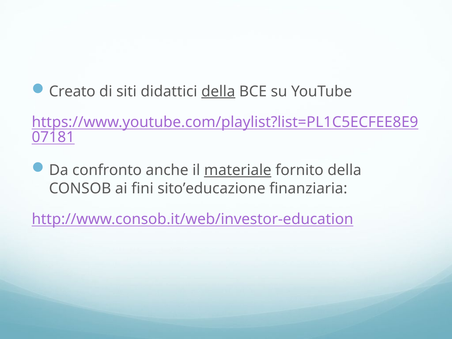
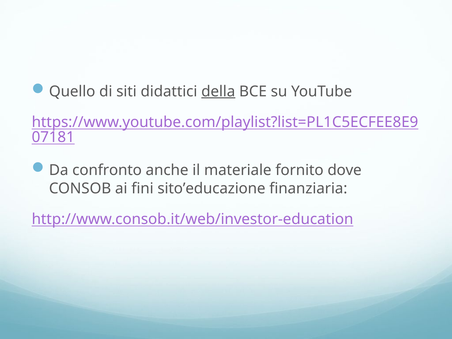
Creato: Creato -> Quello (72, 91)
materiale underline: present -> none (238, 170)
fornito della: della -> dove (345, 170)
